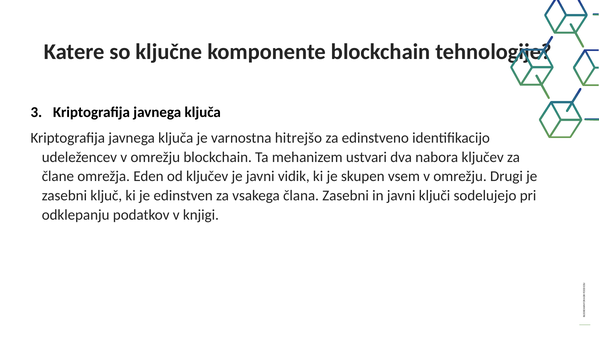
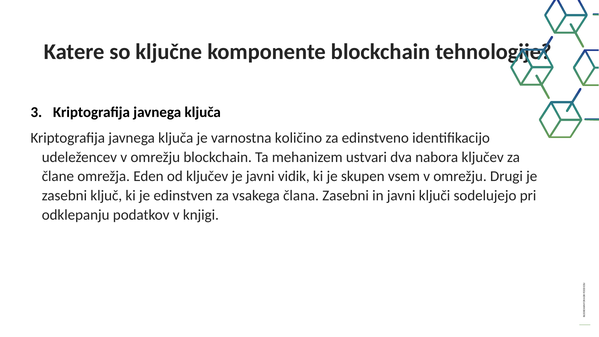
hitrejšo: hitrejšo -> količino (298, 138)
